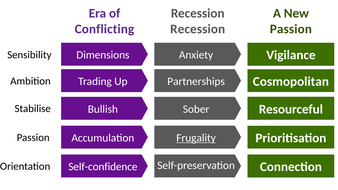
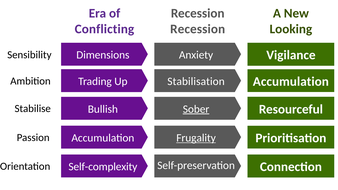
Passion: Passion -> Looking (291, 29)
Partnerships: Partnerships -> Stabilisation (196, 81)
Up Cosmopolitan: Cosmopolitan -> Accumulation (291, 82)
Sober underline: none -> present (196, 109)
Self-confidence: Self-confidence -> Self-complexity (103, 167)
